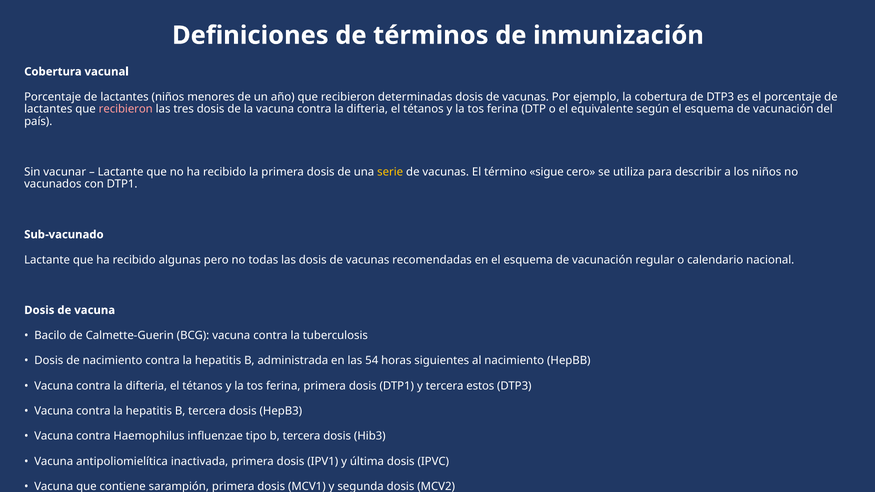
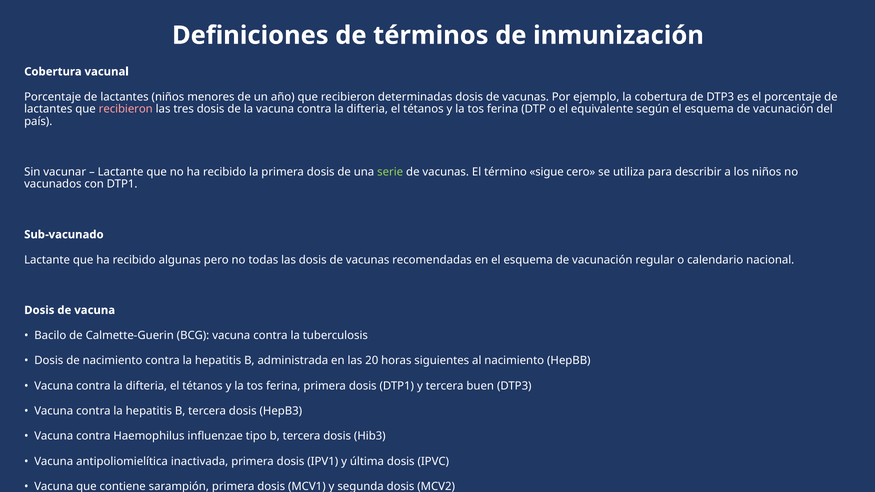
serie colour: yellow -> light green (390, 172)
54: 54 -> 20 (372, 361)
estos: estos -> buen (480, 386)
